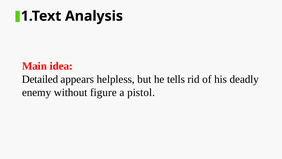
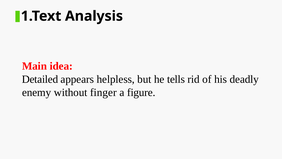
figure: figure -> finger (103, 92)
pistol: pistol -> figure (141, 92)
